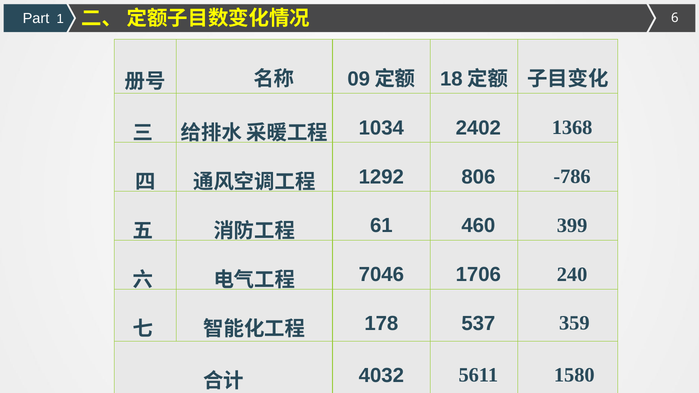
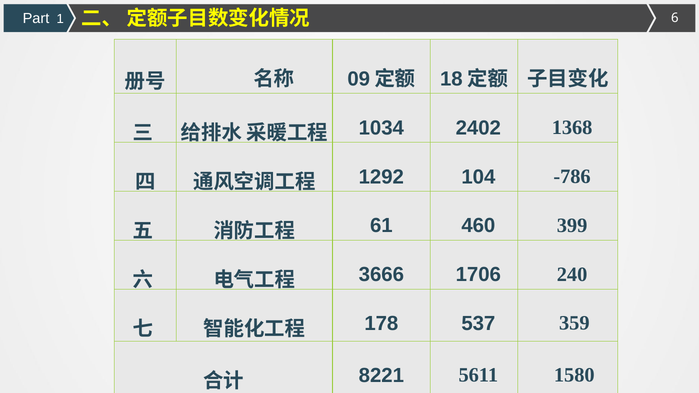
806: 806 -> 104 (478, 177)
7046: 7046 -> 3666 (381, 275)
4032: 4032 -> 8221 (381, 376)
